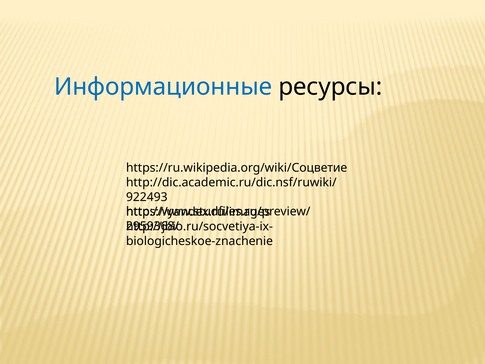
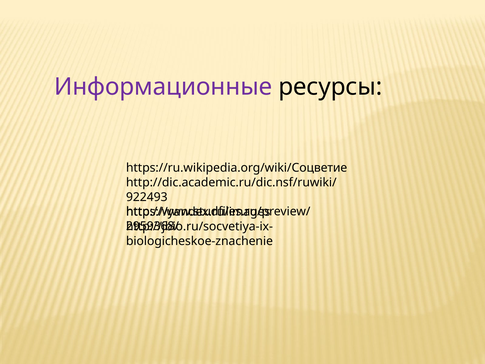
Информационные colour: blue -> purple (163, 87)
